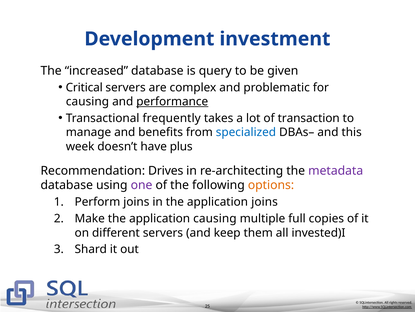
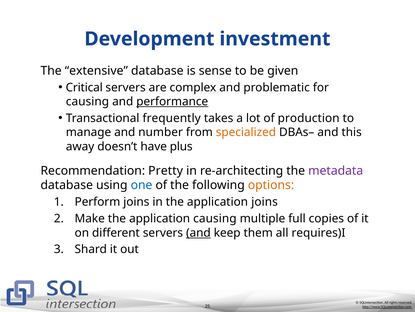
increased: increased -> extensive (96, 71)
query: query -> sense (215, 71)
transaction: transaction -> production (309, 118)
benefits: benefits -> number (161, 132)
specialized colour: blue -> orange (246, 132)
week: week -> away (80, 146)
Drives: Drives -> Pretty (166, 170)
one colour: purple -> blue (142, 185)
and underline: none -> present (198, 232)
invested)I: invested)I -> requires)I (318, 232)
